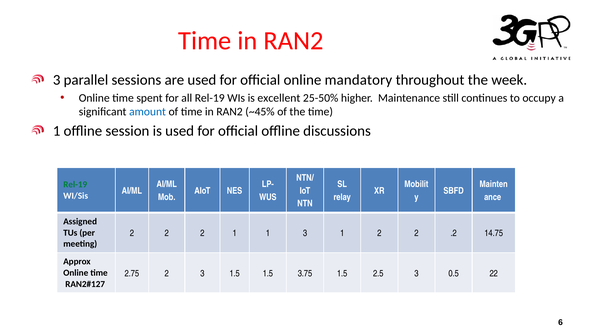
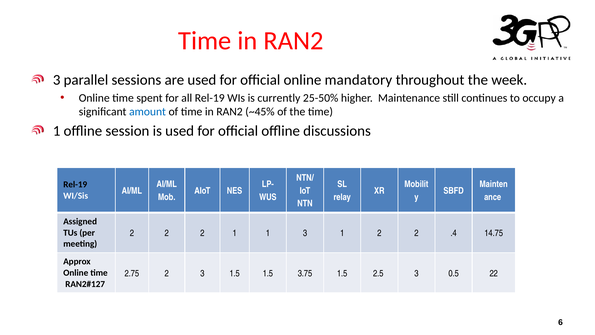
excellent: excellent -> currently (279, 98)
Rel-19 colour: green -> black (75, 184)
.2: .2 -> .4 (454, 233)
